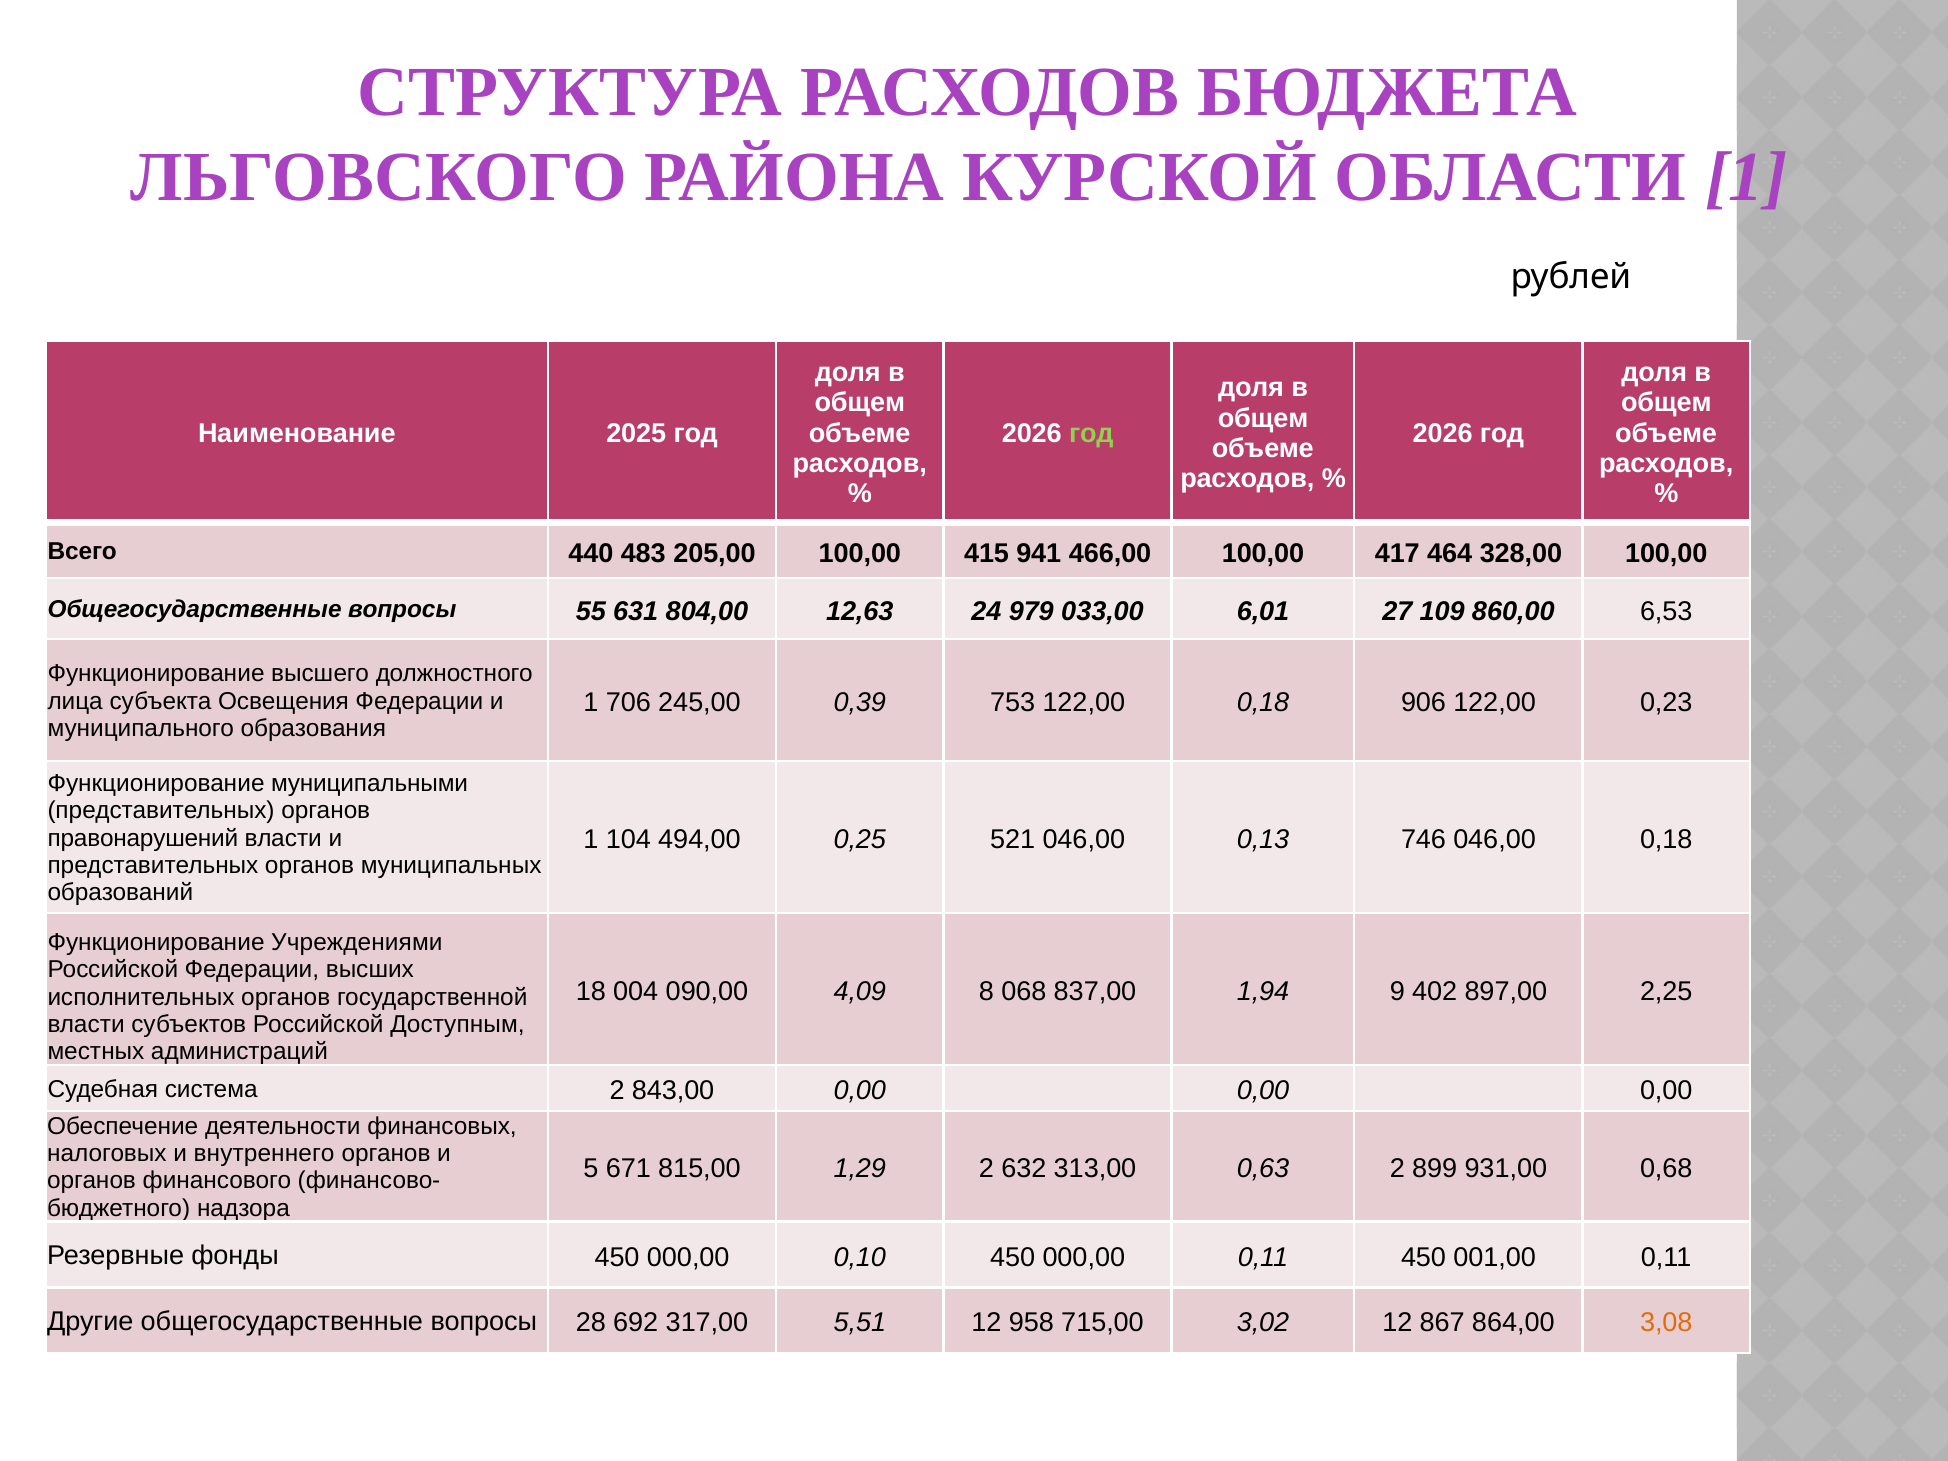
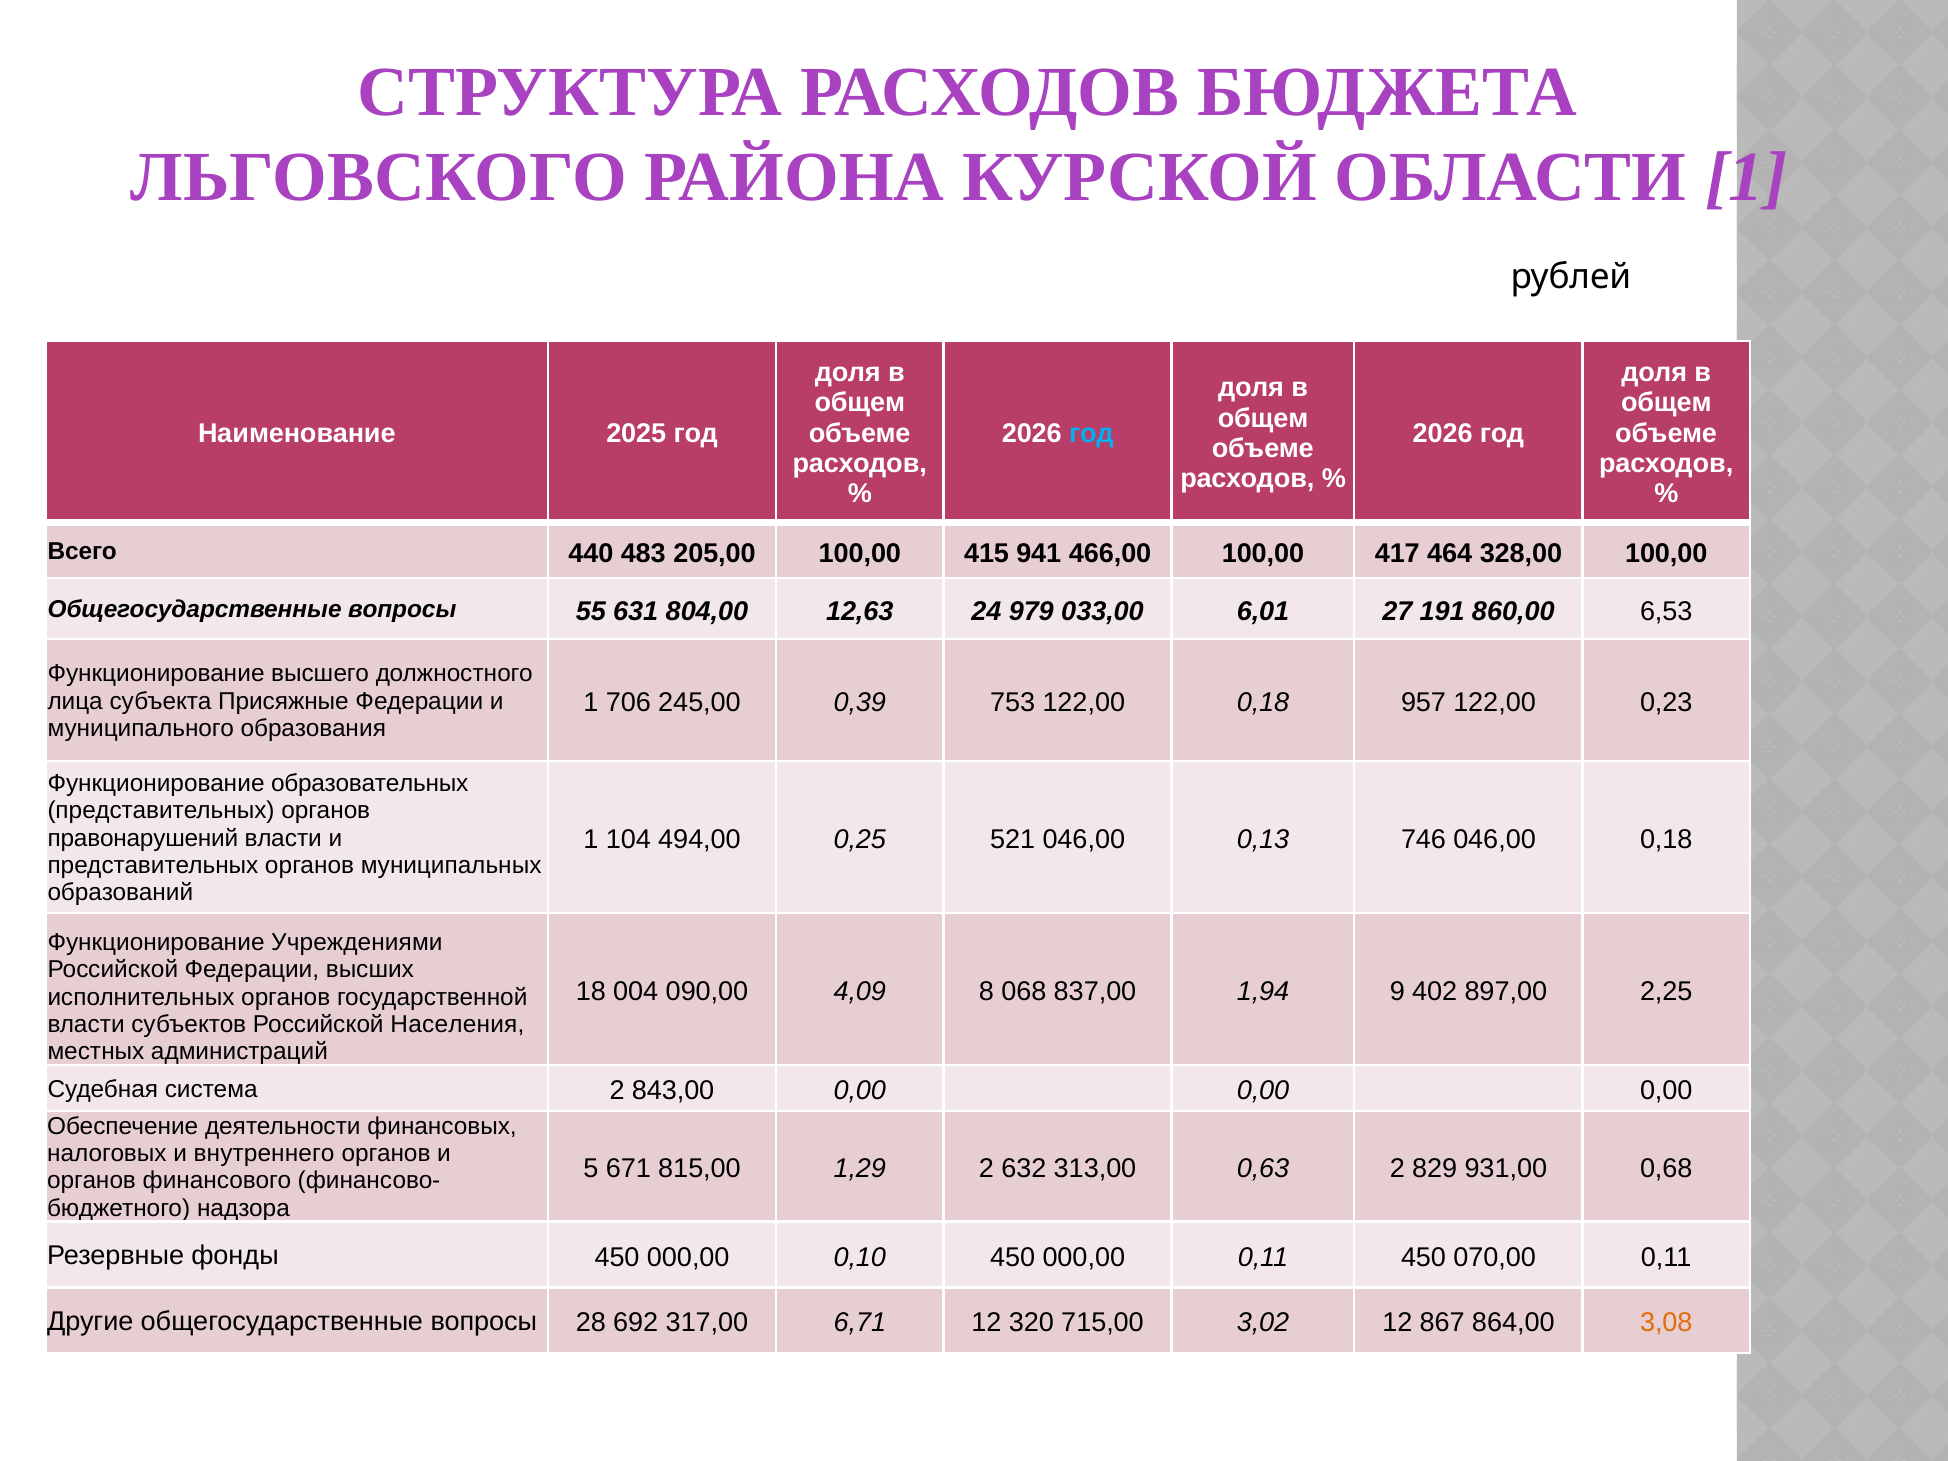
год colour: light green -> light blue (1091, 433)
109: 109 -> 191 (1442, 611)
Освещения: Освещения -> Присяжные (283, 701)
906: 906 -> 957 (1424, 702)
муниципальными: муниципальными -> образовательных (370, 784)
Доступным: Доступным -> Населения (457, 1024)
899: 899 -> 829 (1435, 1169)
001,00: 001,00 -> 070,00 (1495, 1257)
5,51: 5,51 -> 6,71 (860, 1323)
958: 958 -> 320 (1031, 1323)
